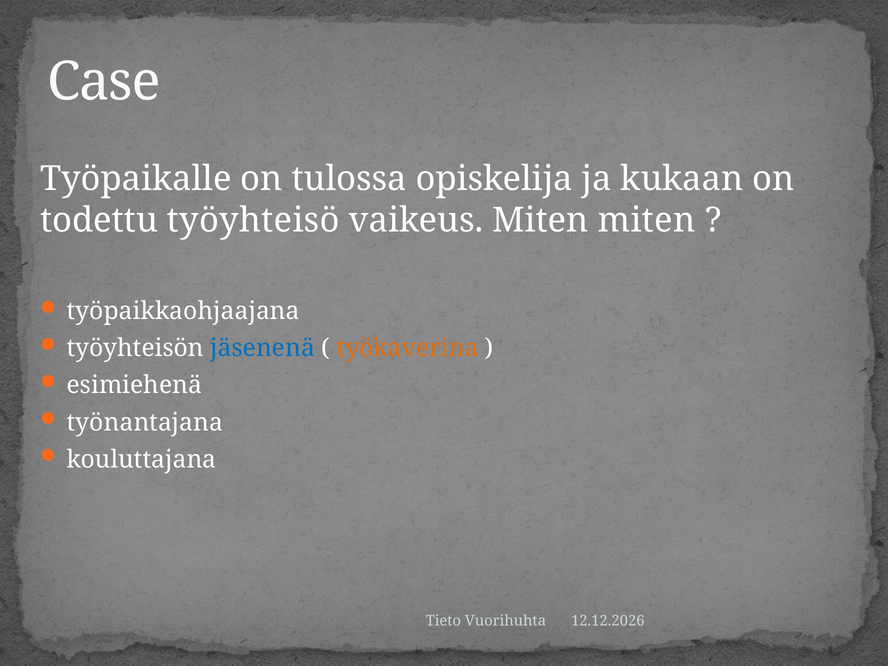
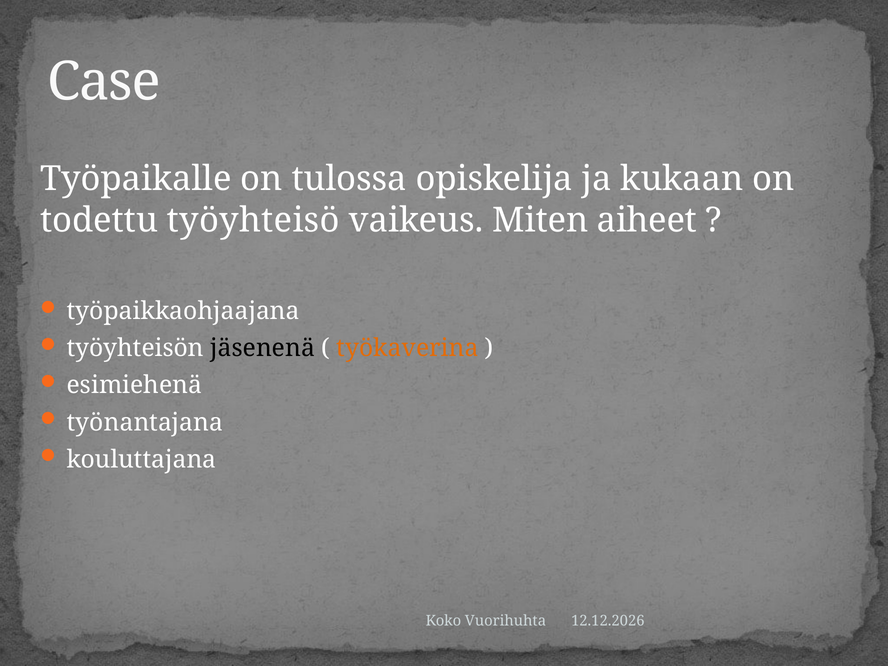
Miten miten: miten -> aiheet (647, 220)
jäsenenä colour: blue -> black (263, 348)
Tieto: Tieto -> Koko (443, 621)
